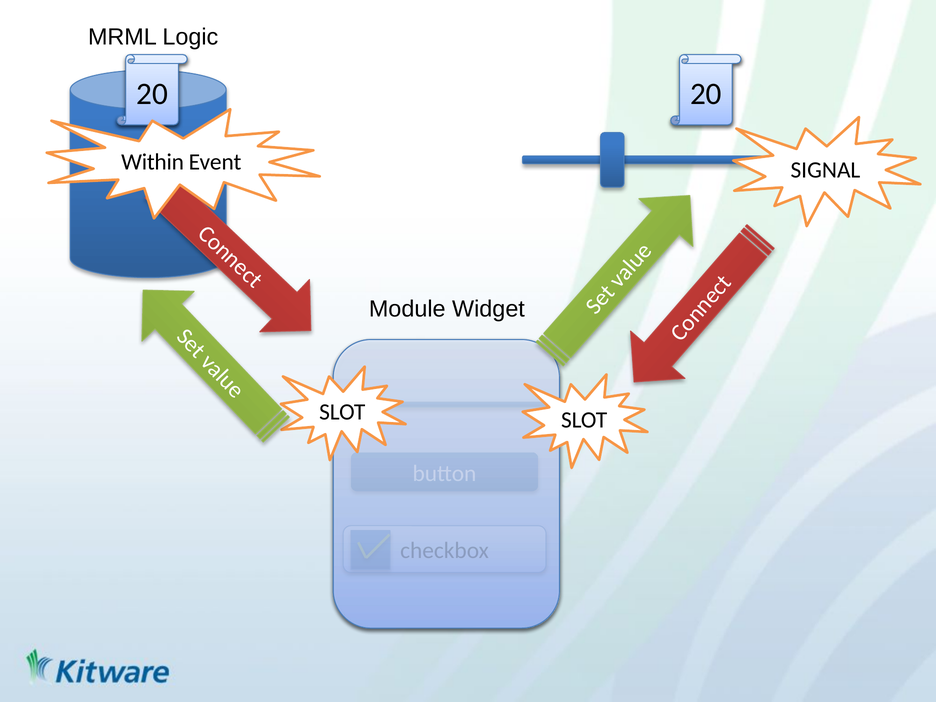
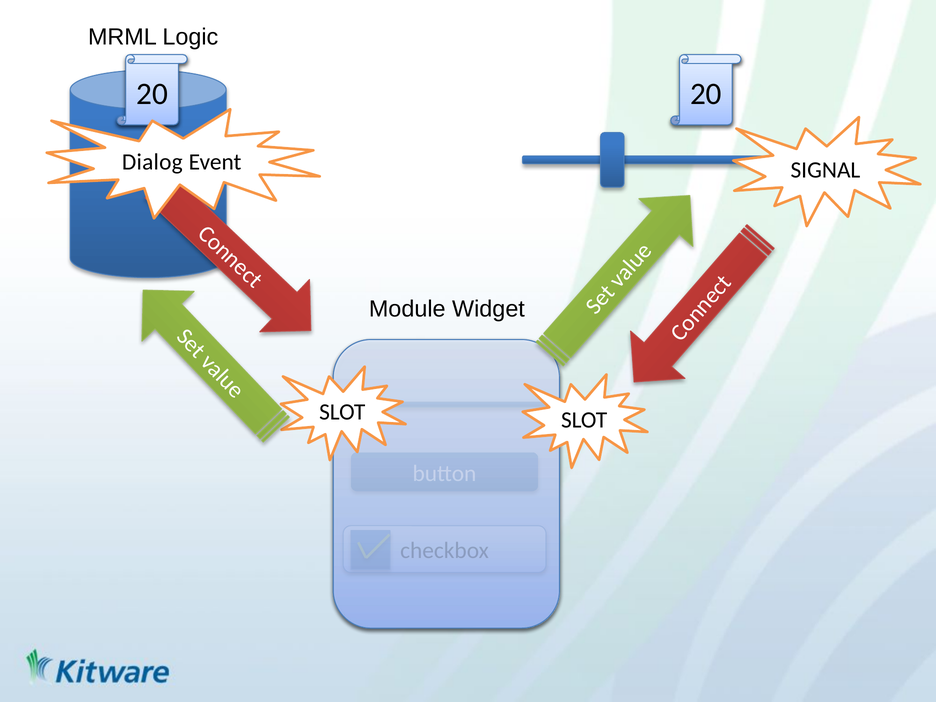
Within: Within -> Dialog (152, 162)
